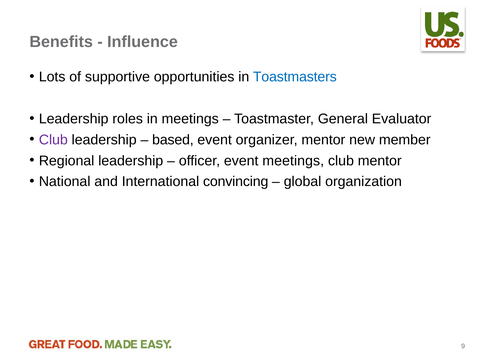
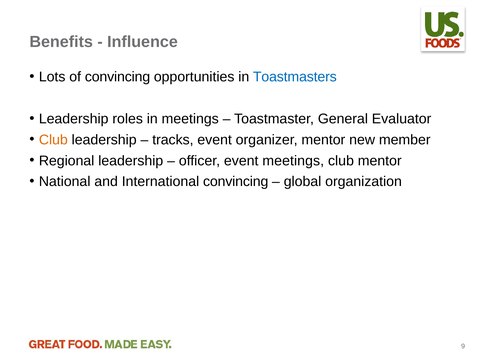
of supportive: supportive -> convincing (118, 77)
Club colour: purple -> orange (53, 140)
based: based -> tracks (173, 140)
